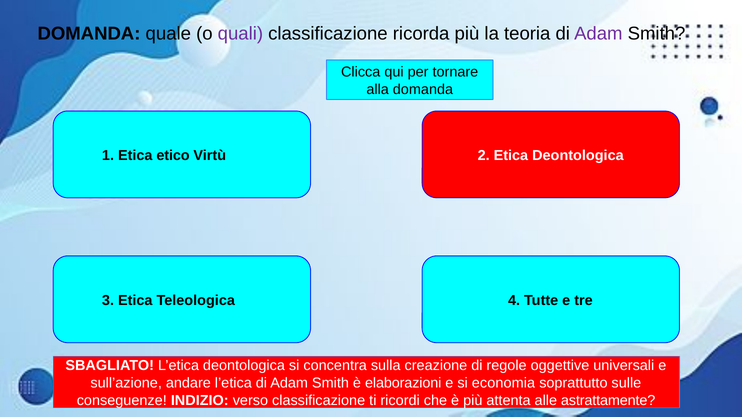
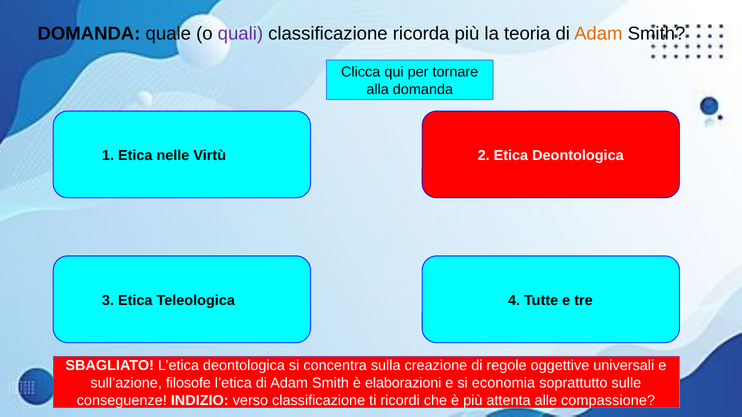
Adam colour: purple -> orange (598, 33)
etico: etico -> nelle (173, 156)
andare: andare -> filosofe (188, 383)
astrattamente: astrattamente -> compassione (608, 401)
